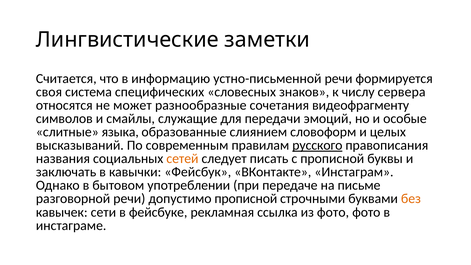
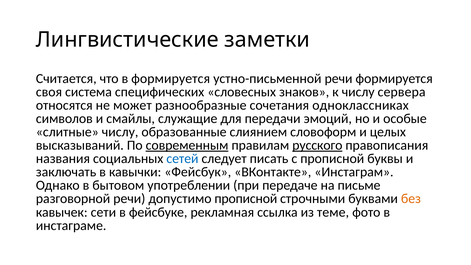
в информацию: информацию -> формируется (171, 78)
видеофрагменту: видеофрагменту -> одноклассниках (361, 105)
слитные языка: языка -> числу (120, 132)
современным underline: none -> present (187, 145)
сетей colour: orange -> blue (182, 159)
из фото: фото -> теме (333, 212)
